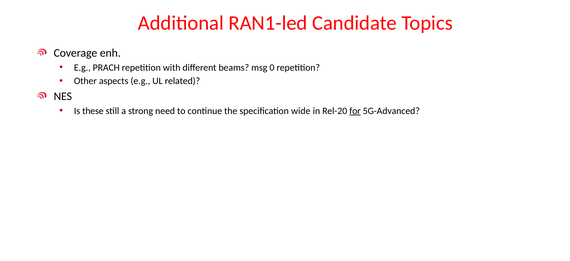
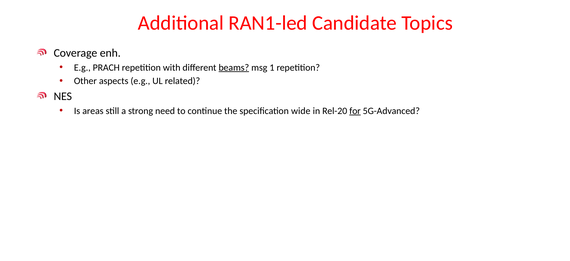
beams underline: none -> present (234, 67)
0: 0 -> 1 (272, 67)
these: these -> areas (93, 111)
